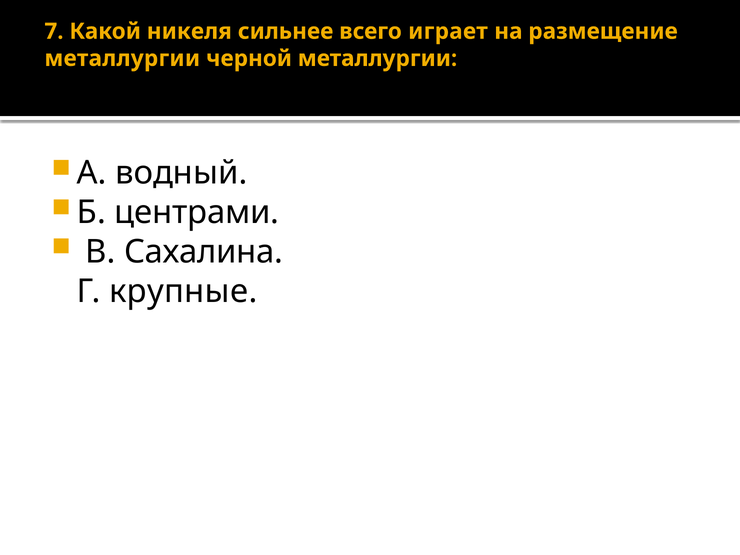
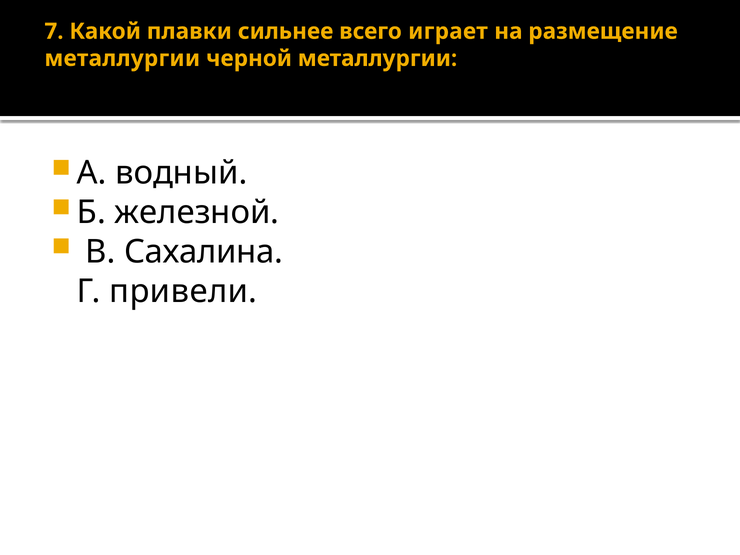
никеля: никеля -> плавки (189, 31)
центрами: центрами -> железной (197, 213)
крупные: крупные -> привели (183, 292)
